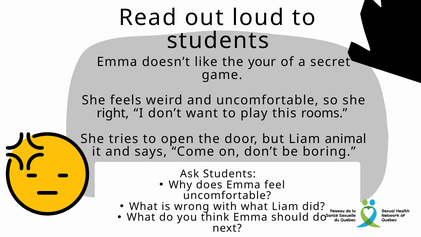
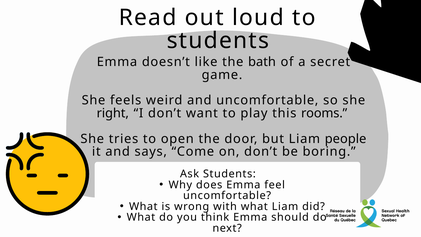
your: your -> bath (262, 62)
animal: animal -> people (346, 139)
